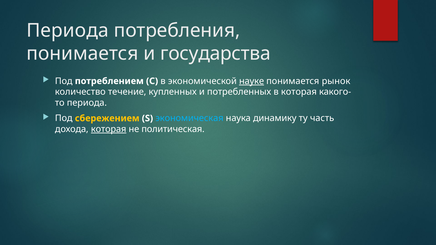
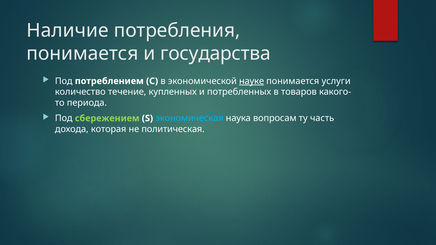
Периода: Периода -> Наличие (68, 31)
рынок: рынок -> услуги (336, 81)
в которая: которая -> товаров (299, 92)
сбережением colour: yellow -> light green (107, 118)
динамику: динамику -> вопросам (275, 118)
которая underline: present -> none (109, 129)
